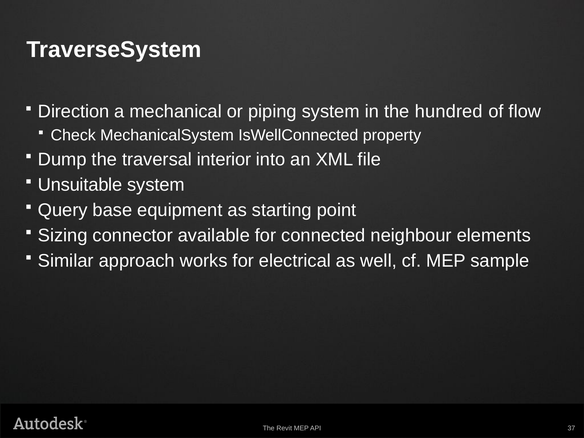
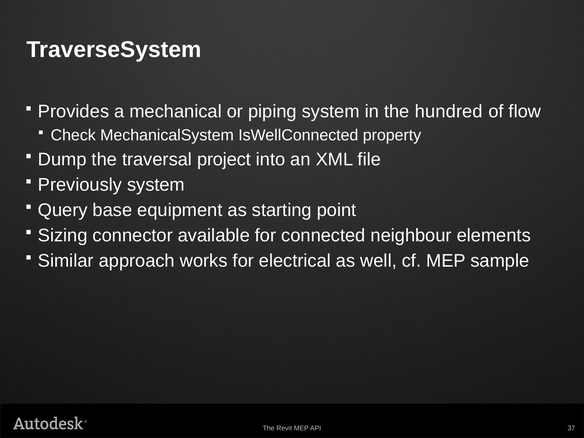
Direction: Direction -> Provides (74, 111)
interior: interior -> project (224, 159)
Unsuitable: Unsuitable -> Previously (80, 185)
